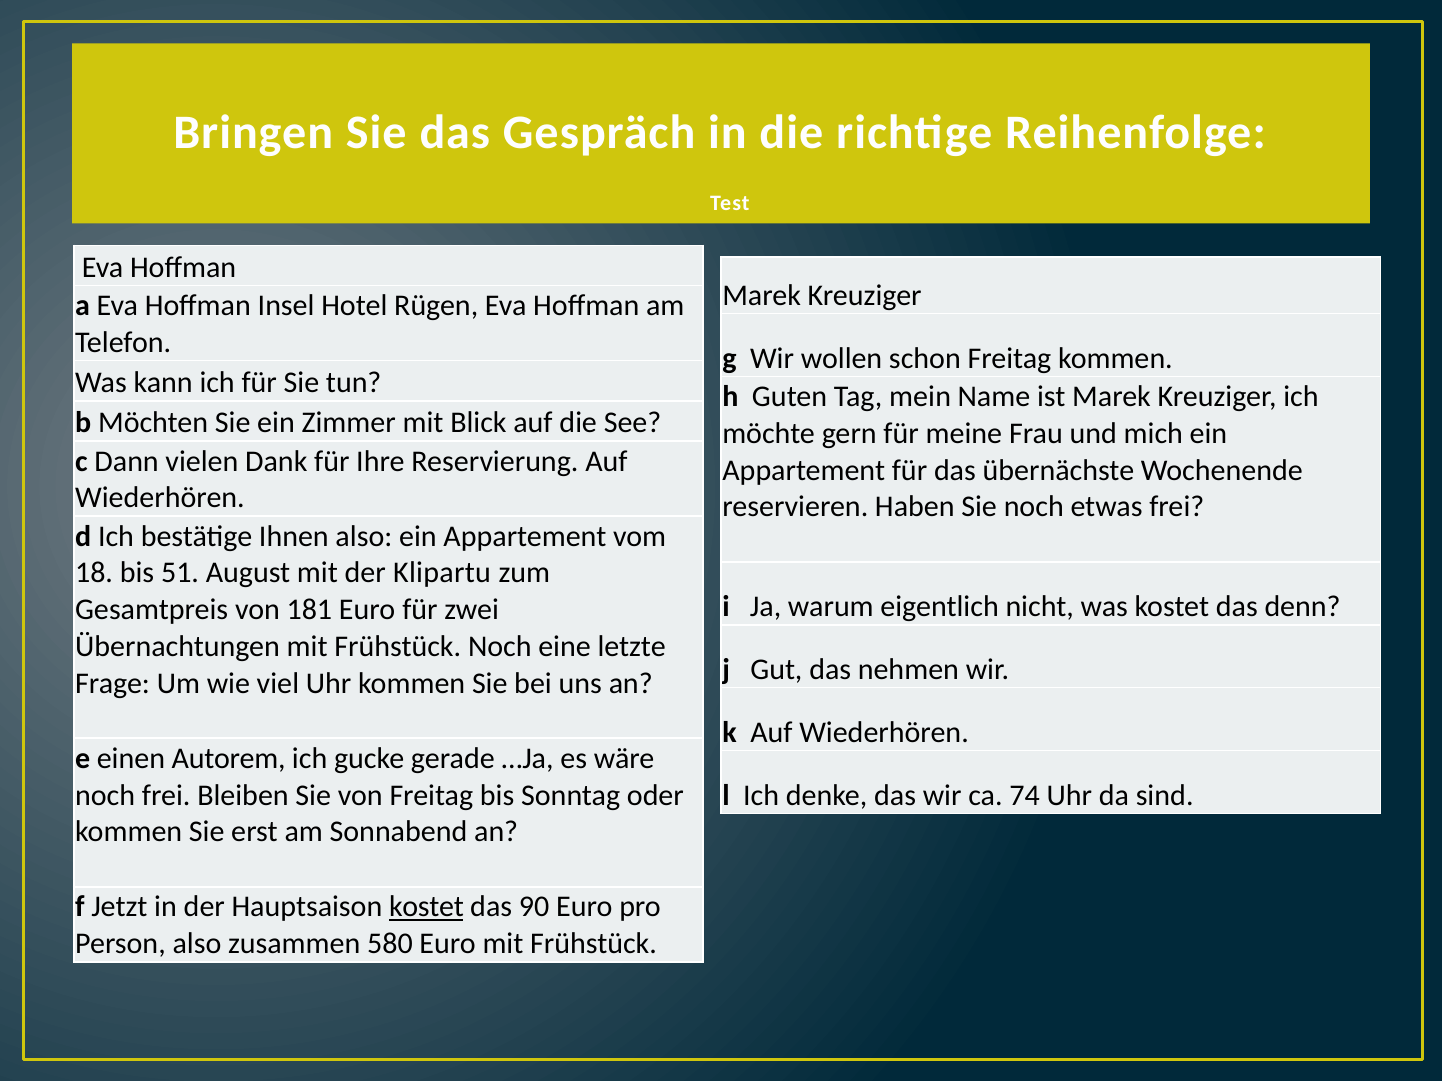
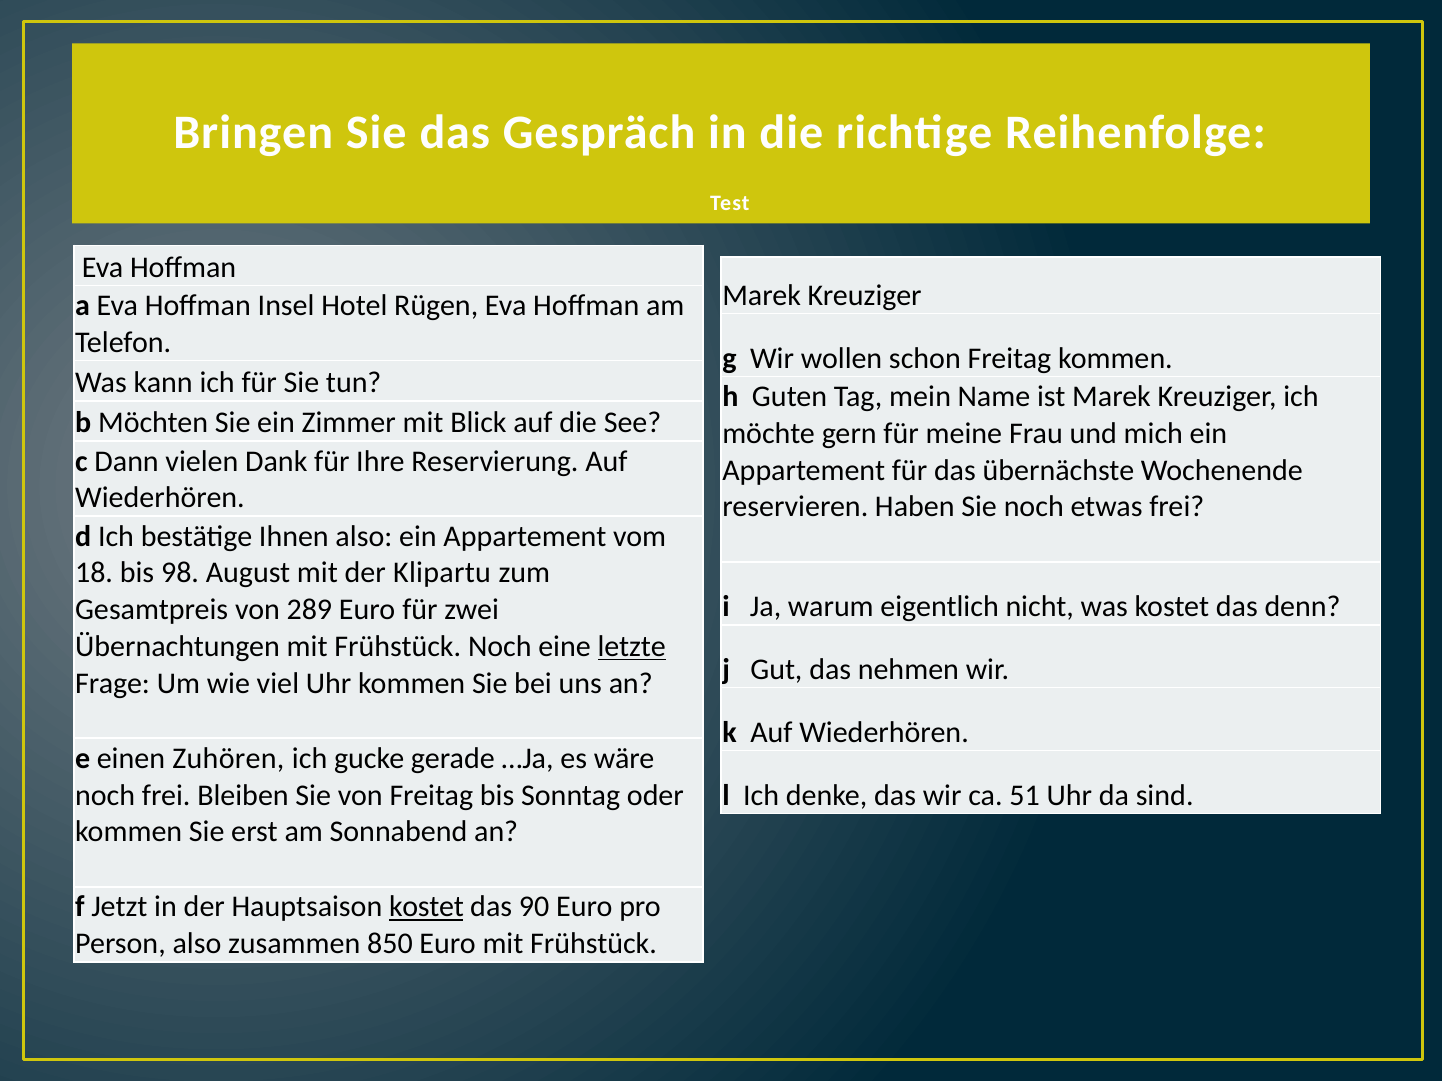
51: 51 -> 98 (180, 573)
181: 181 -> 289 (309, 610)
letzte underline: none -> present (632, 647)
Autorem: Autorem -> Zuhören (228, 759)
74: 74 -> 51 (1025, 796)
580: 580 -> 850 (390, 944)
